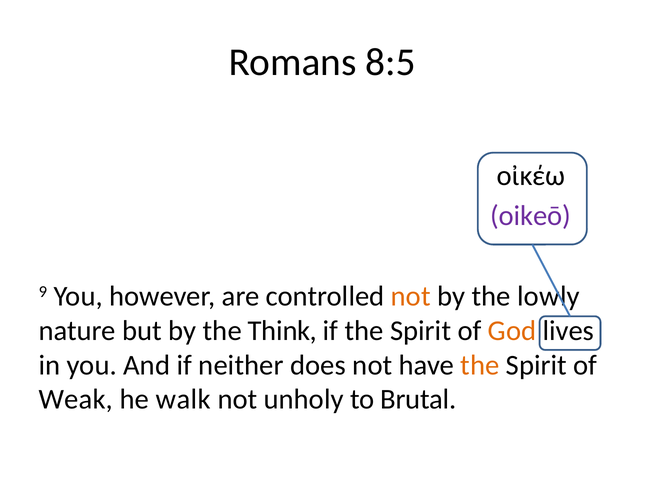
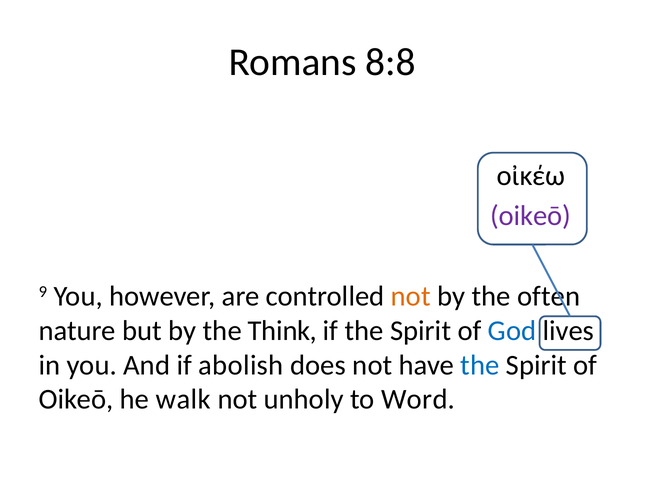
8:5: 8:5 -> 8:8 (391, 62)
lowly: lowly -> often (549, 296)
God colour: orange -> blue (512, 330)
neither: neither -> abolish (241, 365)
the colour: orange -> blue (480, 365)
Weak: Weak -> Oikeō (76, 399)
Brutal: Brutal -> Word (418, 399)
